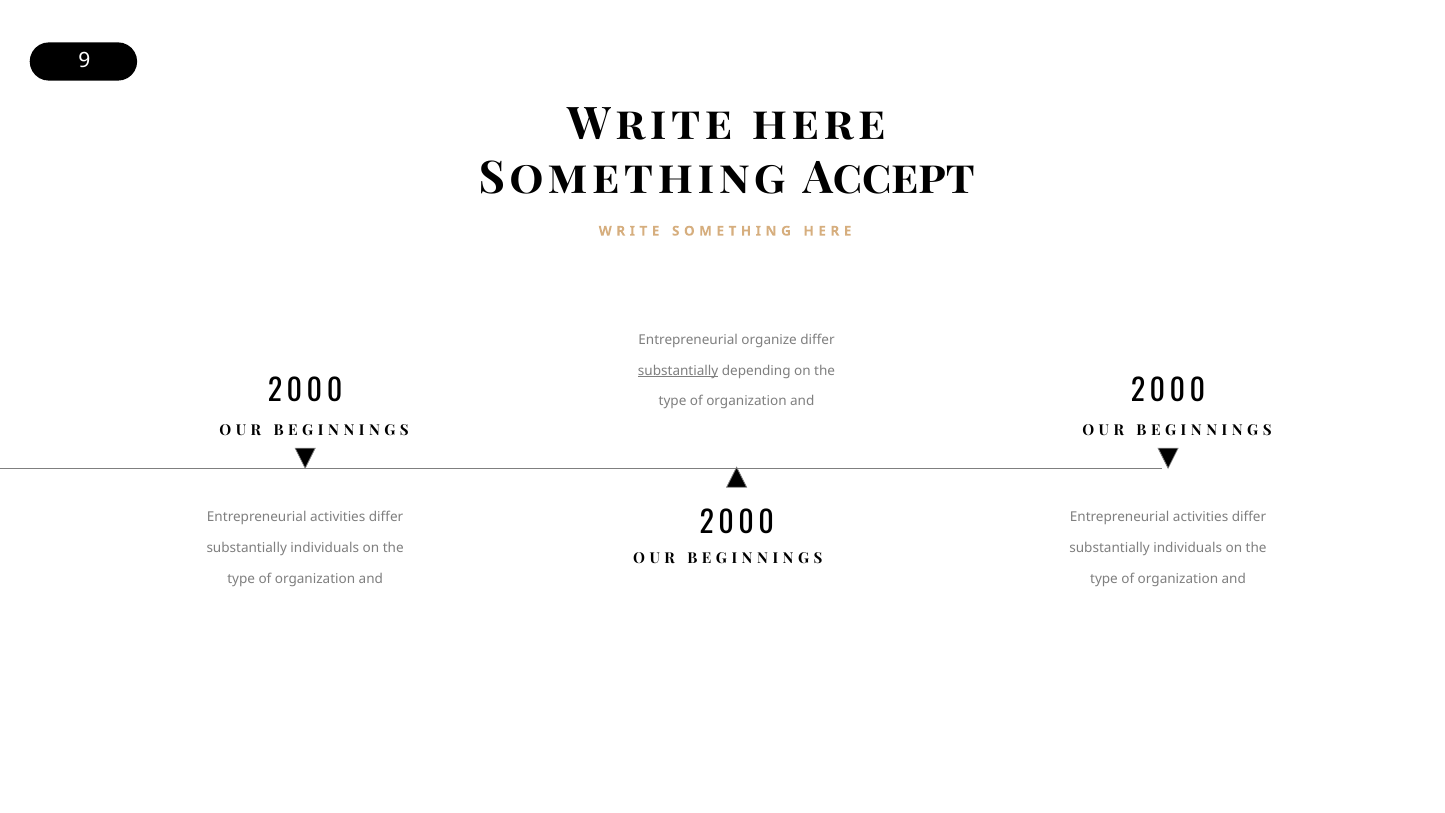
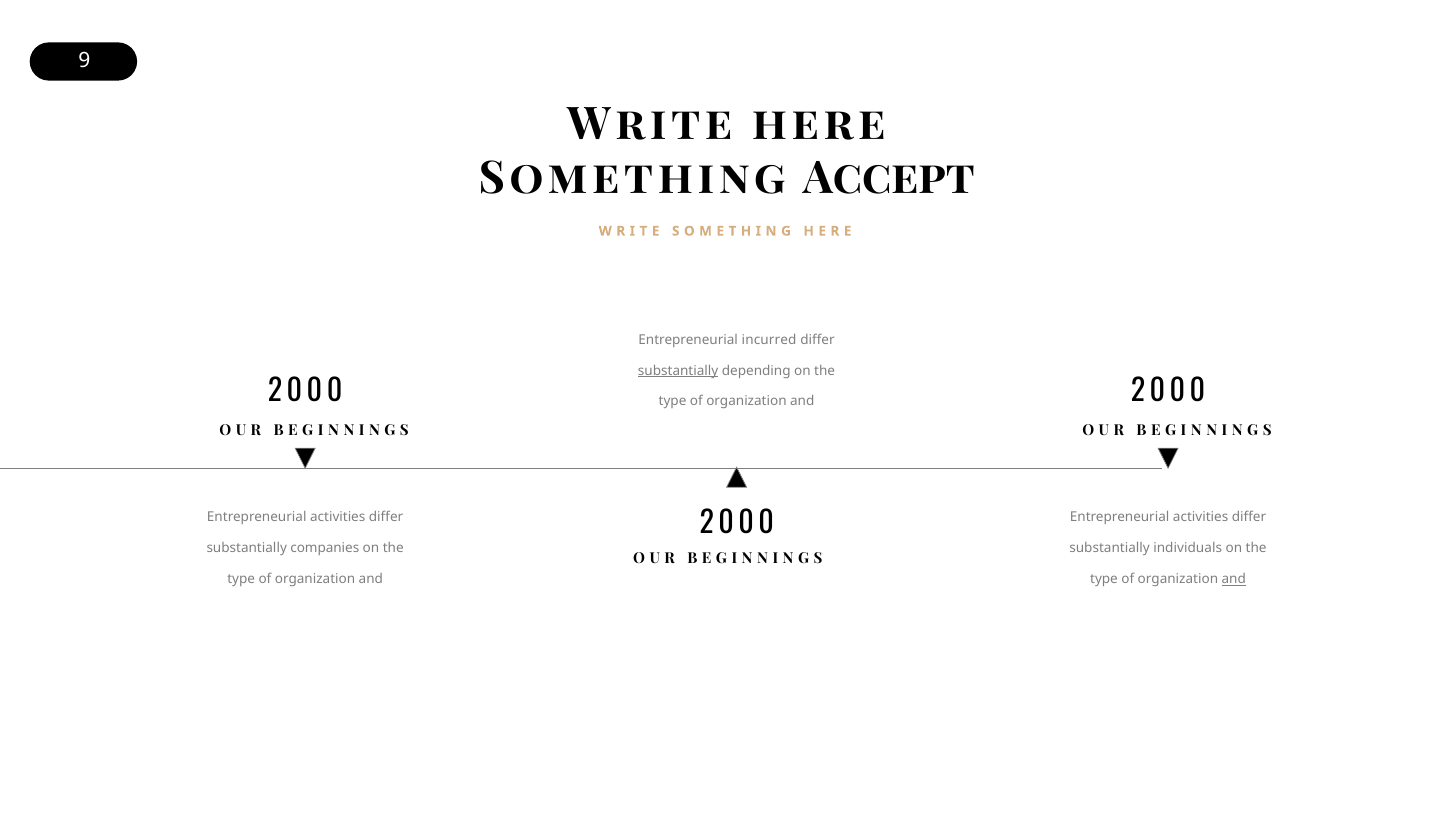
organize: organize -> incurred (769, 340)
individuals: individuals -> companies (325, 548)
and underline: none -> present (1234, 579)
